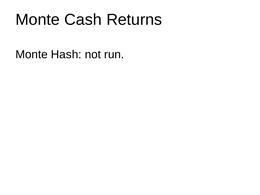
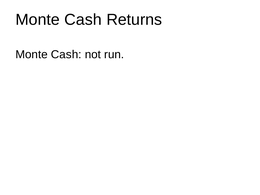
Hash: Hash -> Cash (66, 55)
